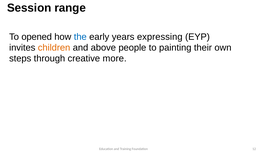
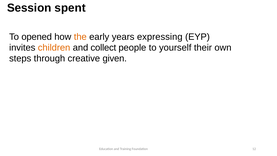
range: range -> spent (70, 8)
the colour: blue -> orange (80, 37)
above: above -> collect (103, 48)
painting: painting -> yourself (175, 48)
more: more -> given (115, 58)
